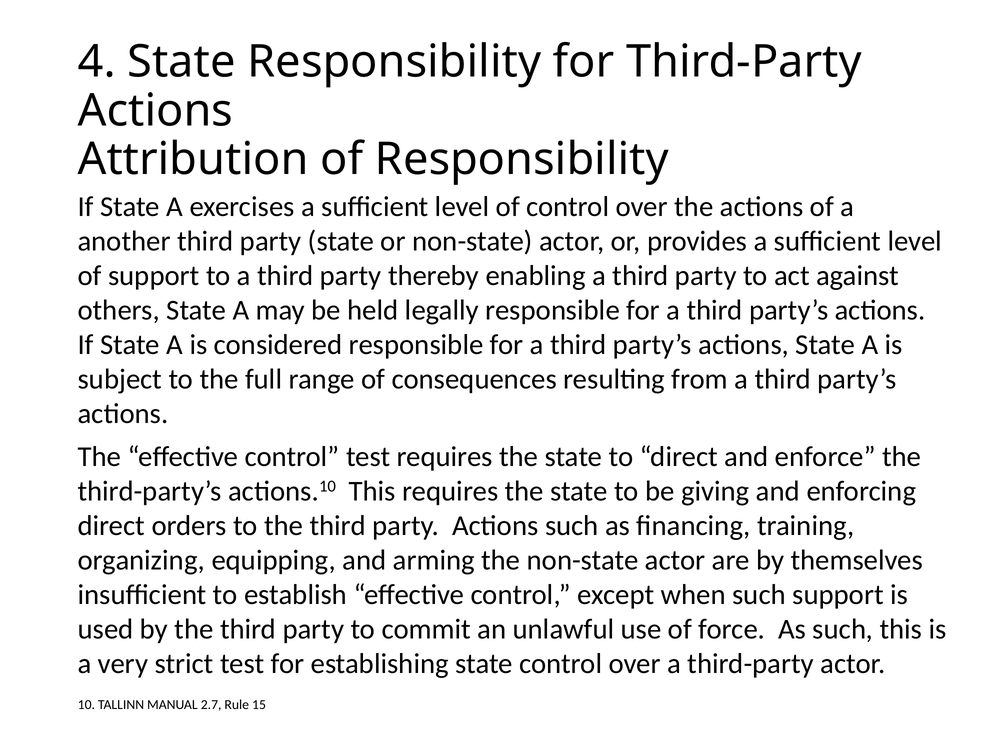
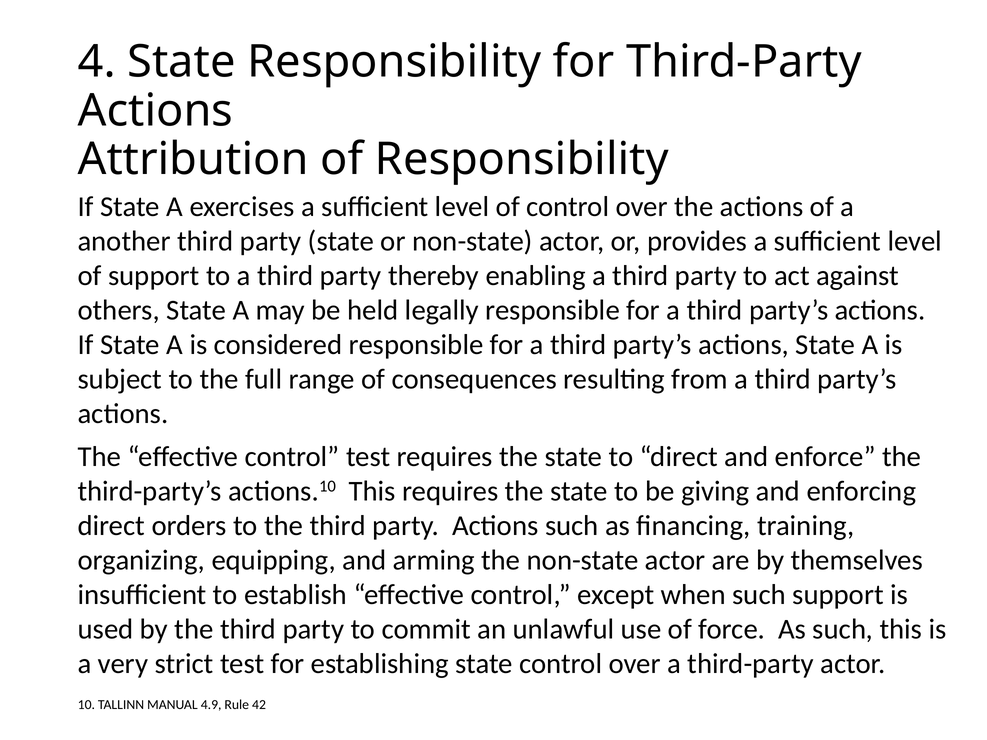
2.7: 2.7 -> 4.9 (211, 705)
15: 15 -> 42 (259, 705)
